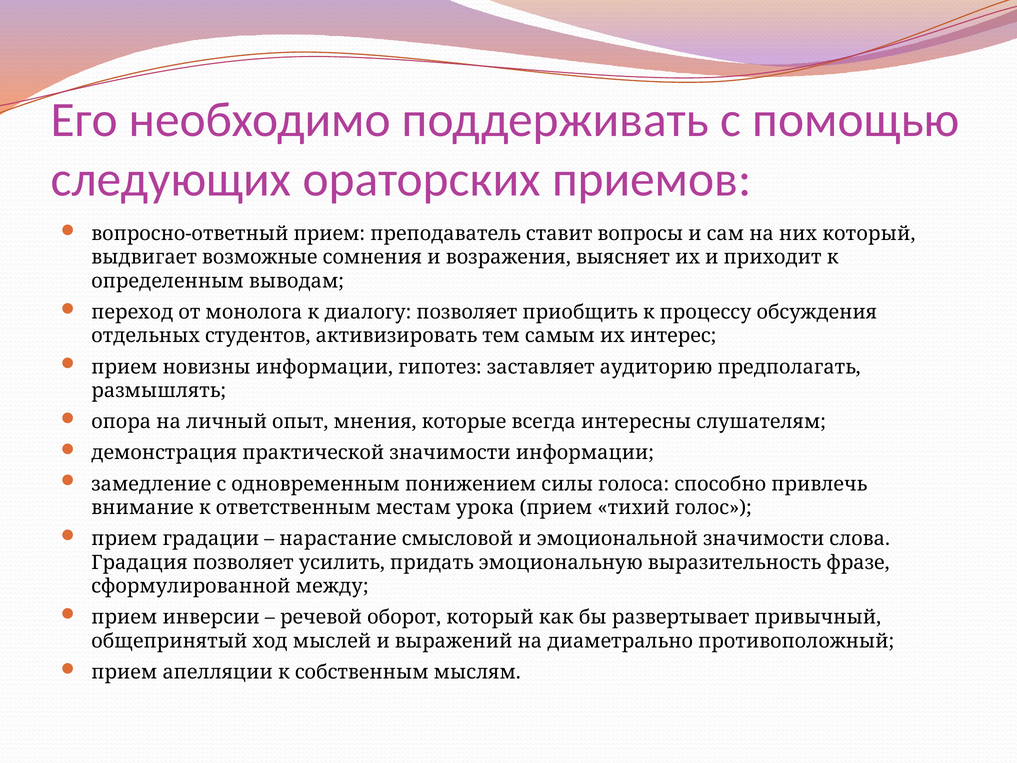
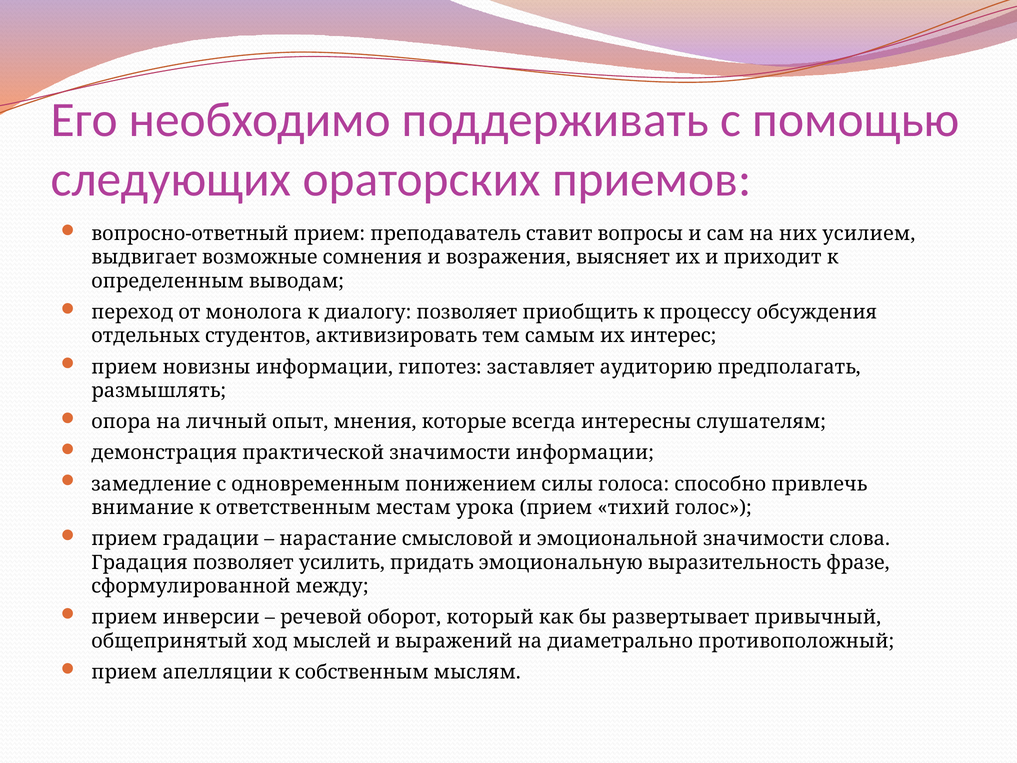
них который: который -> усилием (869, 234)
